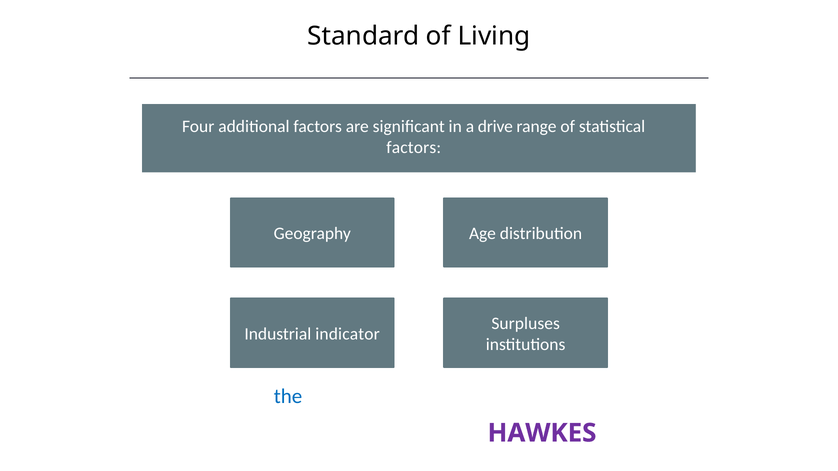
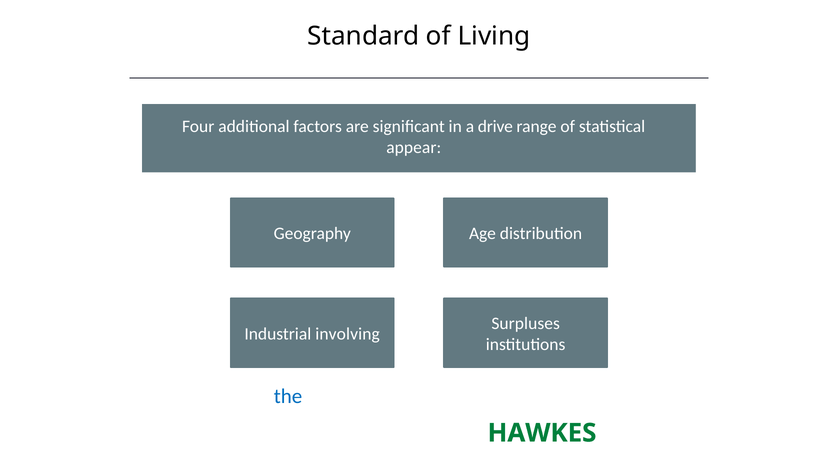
factors: factors -> appear (414, 147)
indicator: indicator -> involving (348, 334)
HAWKES colour: purple -> green (542, 433)
